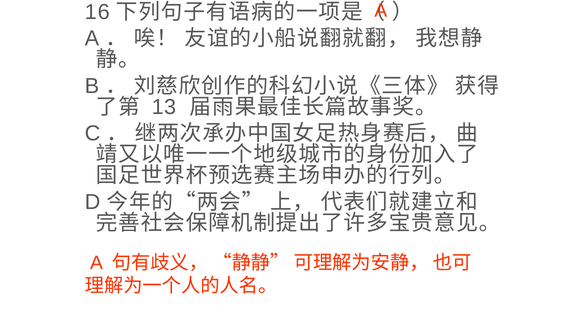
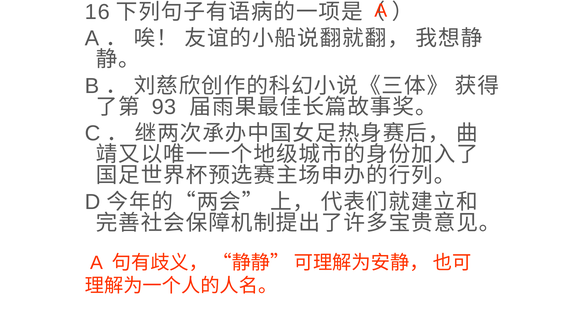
13: 13 -> 93 (164, 107)
